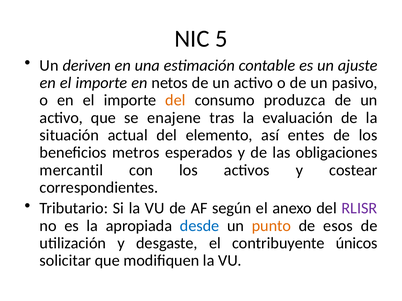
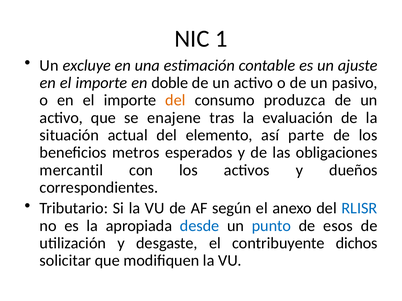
5: 5 -> 1 (221, 39)
deriven: deriven -> excluye (87, 65)
netos: netos -> doble (170, 83)
entes: entes -> parte (306, 135)
costear: costear -> dueños (353, 170)
RLISR colour: purple -> blue (359, 209)
punto colour: orange -> blue (271, 226)
únicos: únicos -> dichos (357, 244)
